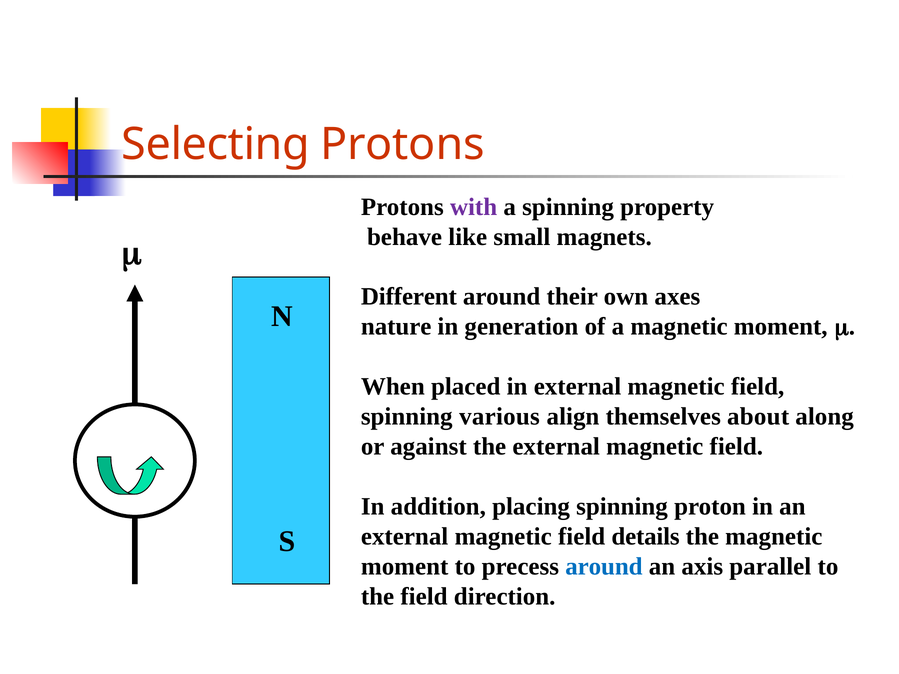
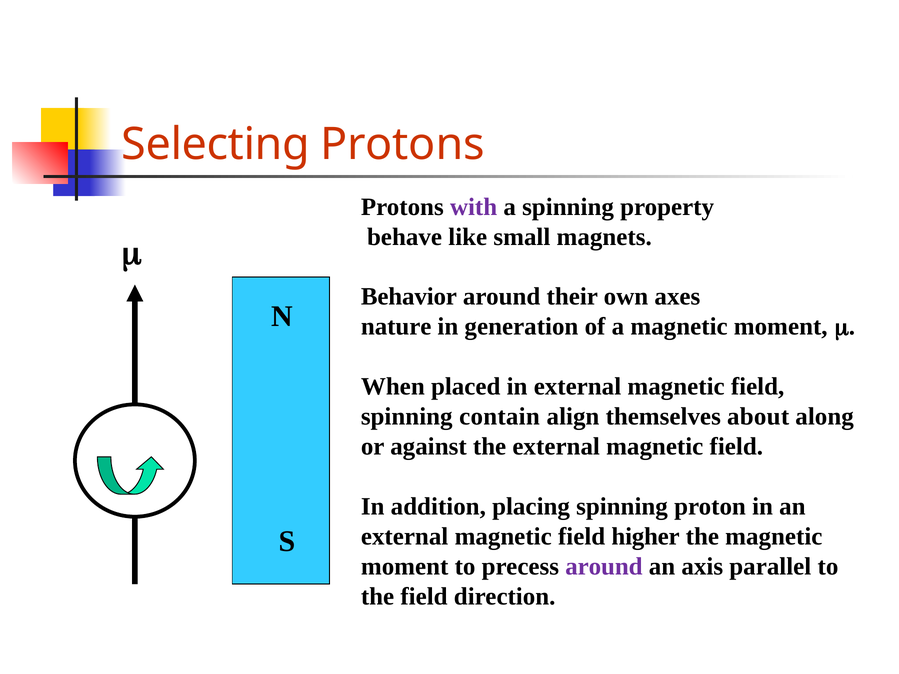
Different: Different -> Behavior (409, 297)
various: various -> contain (499, 417)
details: details -> higher (646, 537)
around colour: blue -> purple (604, 567)
